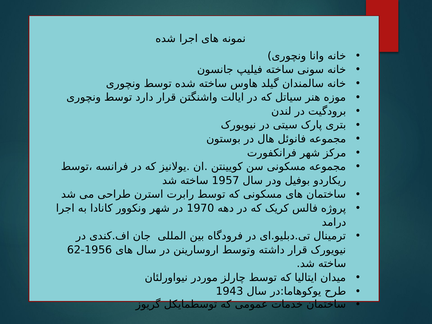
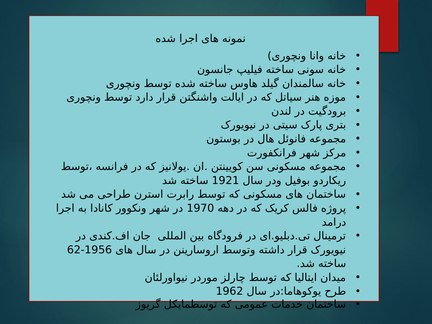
1957: 1957 -> 1921 (226, 181)
1943: 1943 -> 1962 (229, 291)
